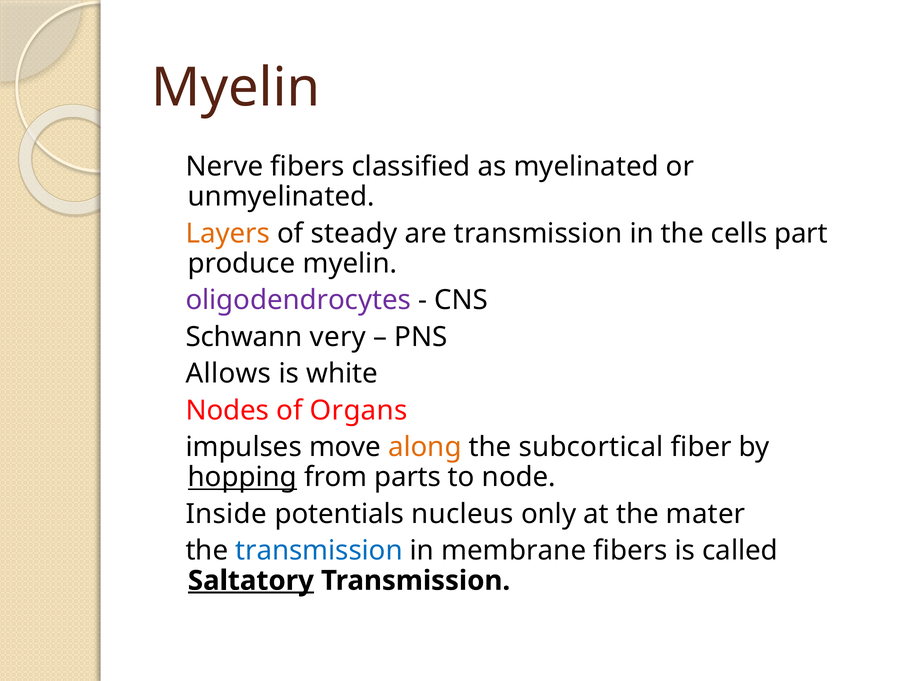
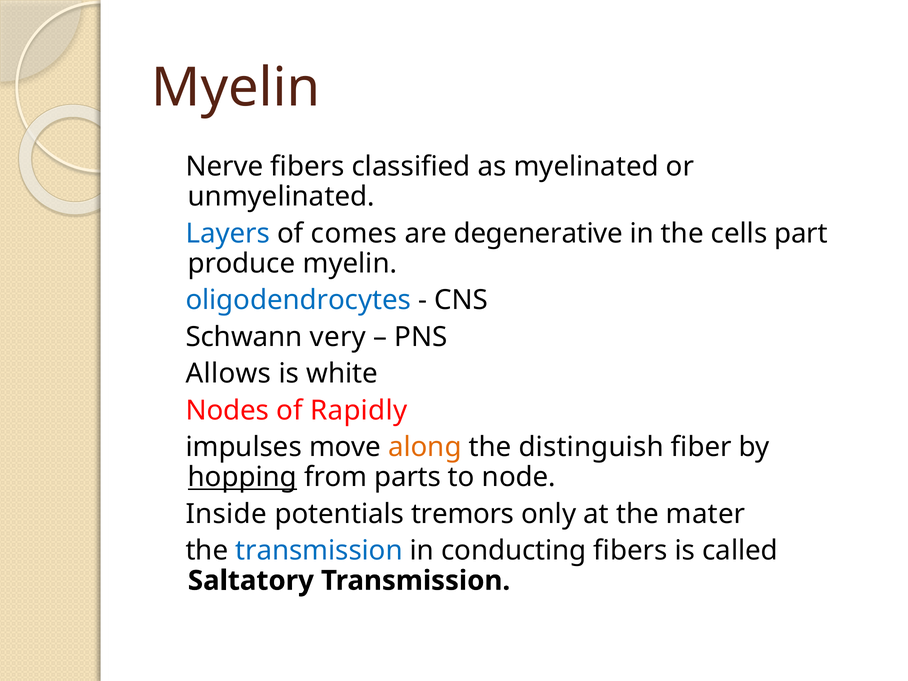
Layers colour: orange -> blue (228, 234)
steady: steady -> comes (354, 234)
are transmission: transmission -> degenerative (538, 234)
oligodendrocytes colour: purple -> blue (298, 300)
Organs: Organs -> Rapidly (359, 410)
subcortical: subcortical -> distinguish (591, 447)
nucleus: nucleus -> tremors (463, 514)
membrane: membrane -> conducting (514, 551)
Saltatory underline: present -> none (251, 581)
